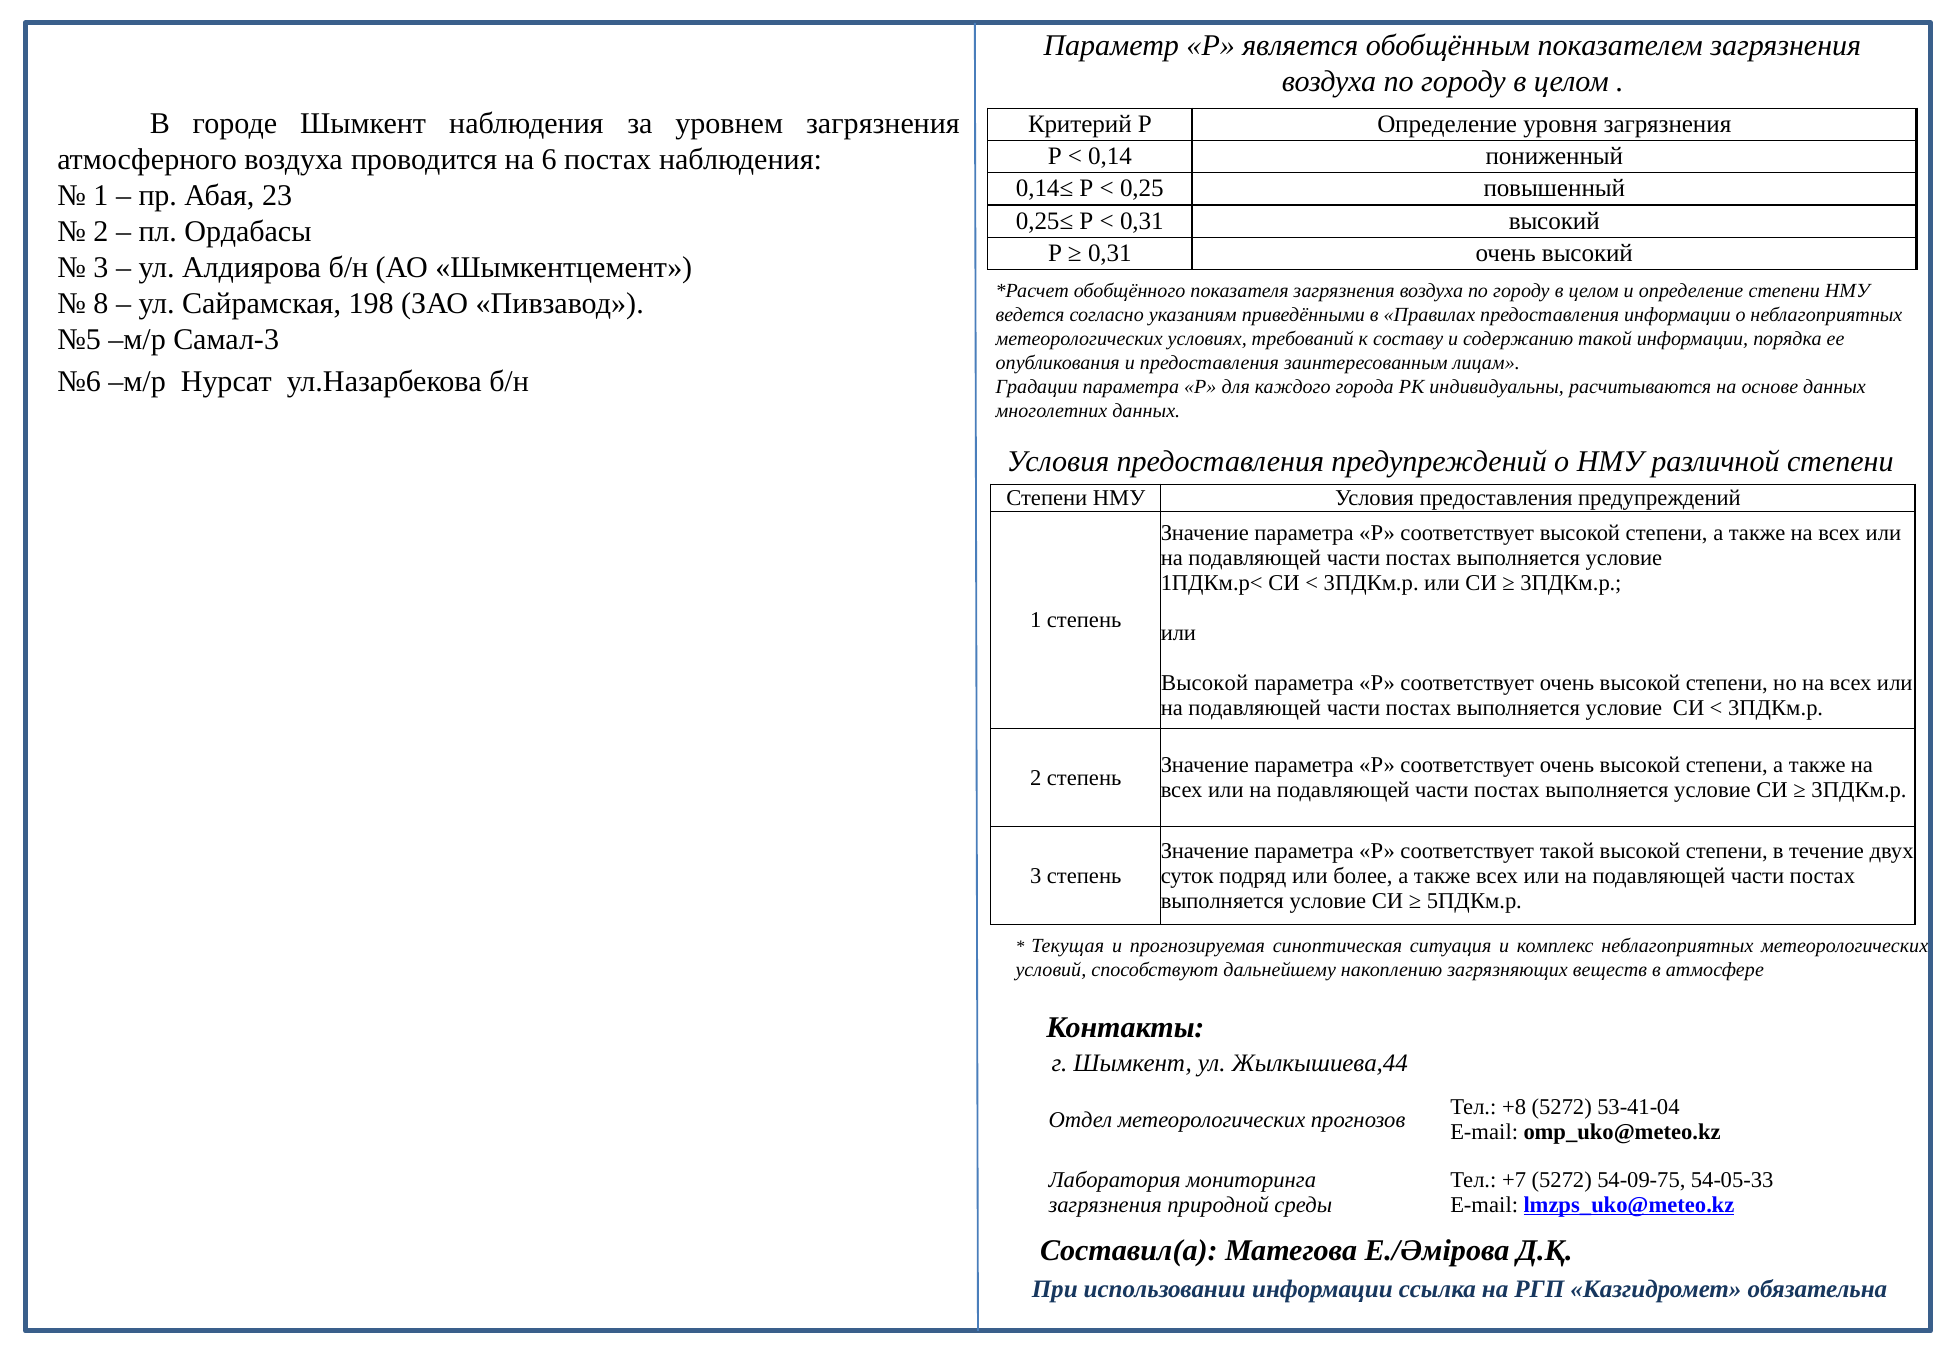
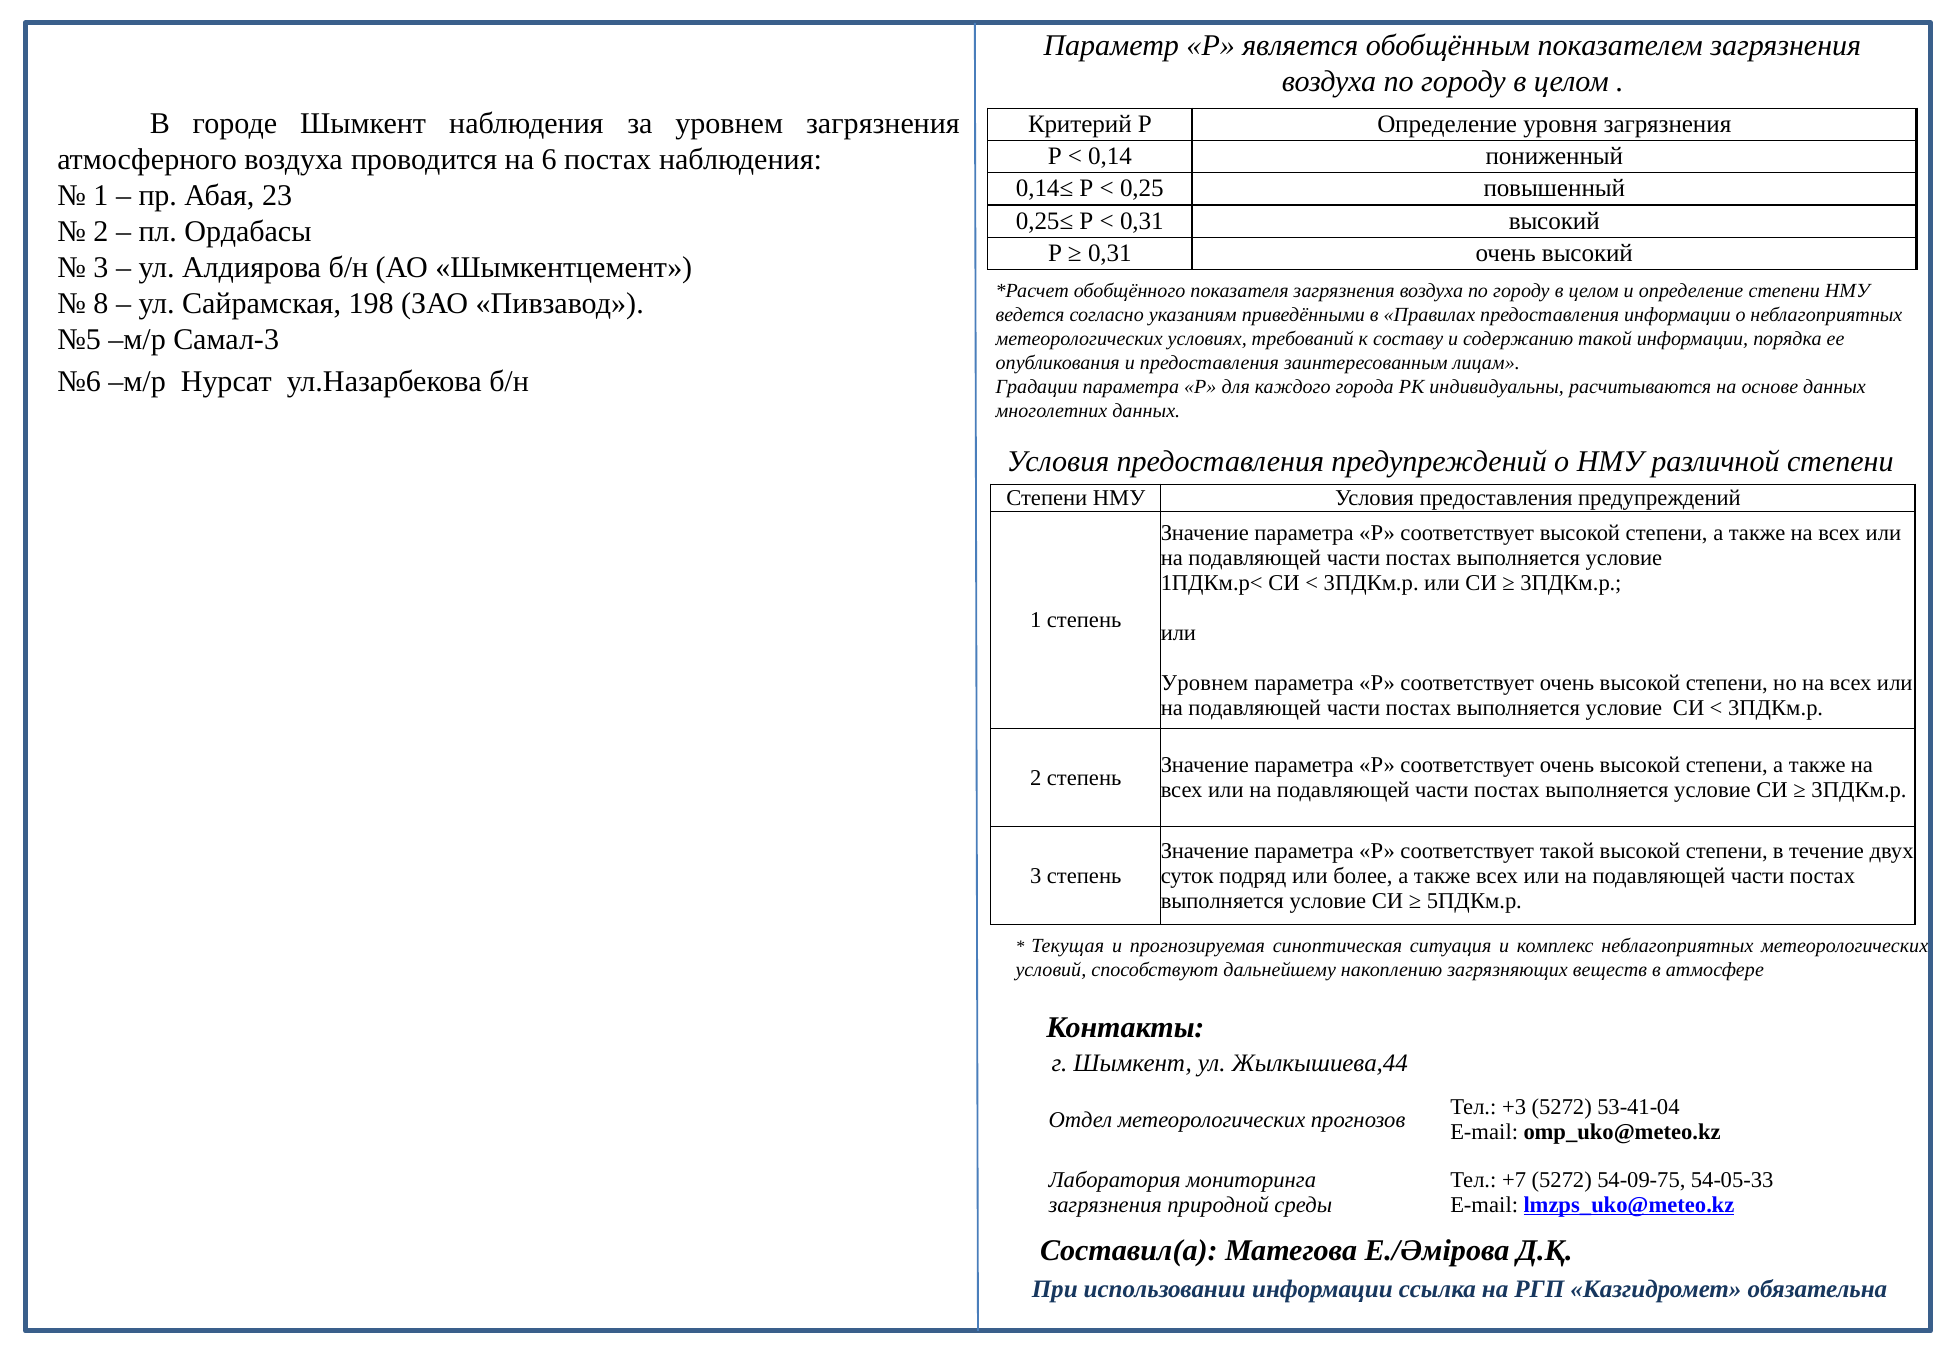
Высокой: Высокой -> Уровнем (1205, 683)
+8: +8 -> +3 (1514, 1107)
